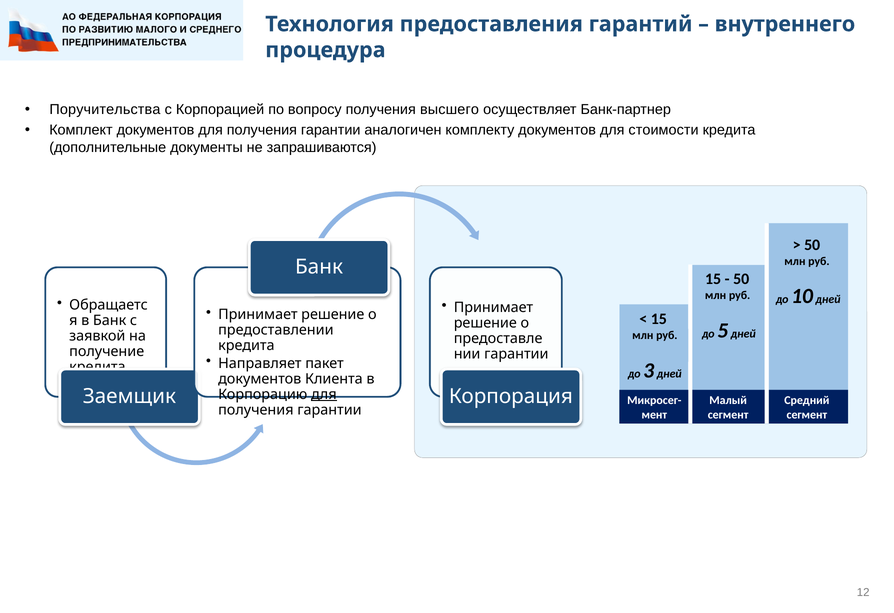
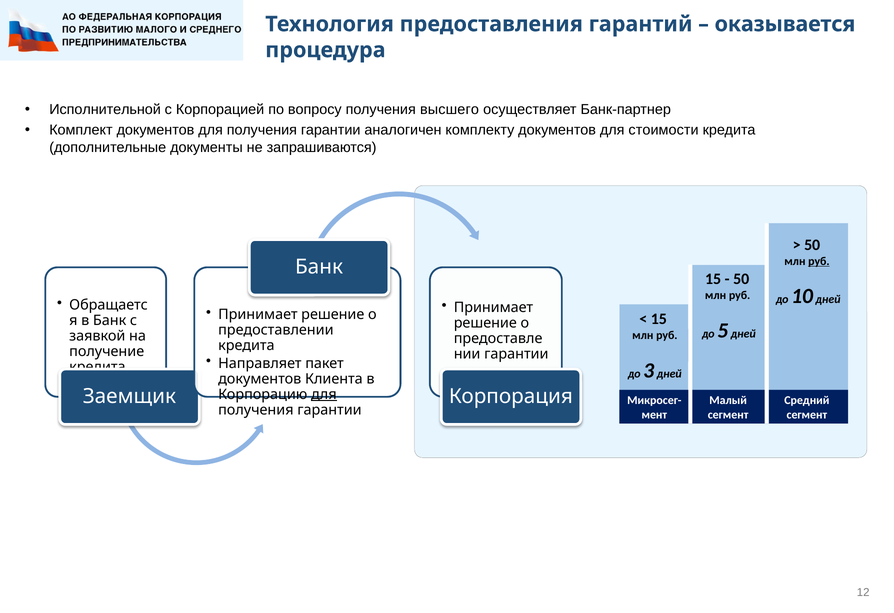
внутреннего: внутреннего -> оказывается (785, 24)
Поручительства: Поручительства -> Исполнительной (105, 110)
руб underline: none -> present (819, 261)
